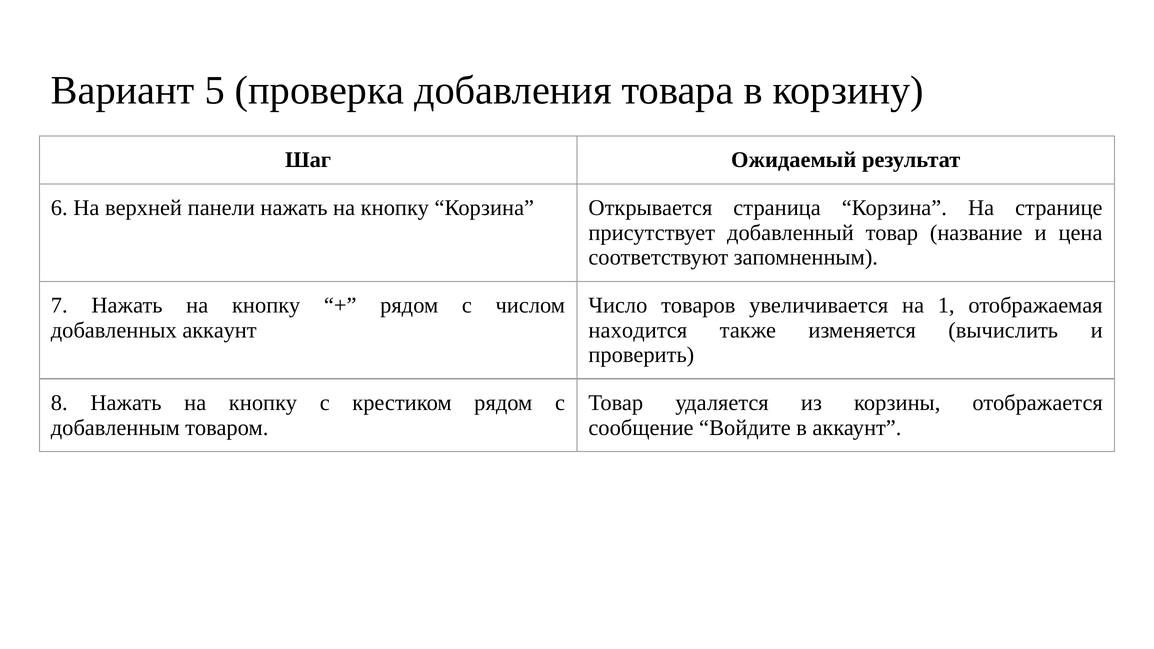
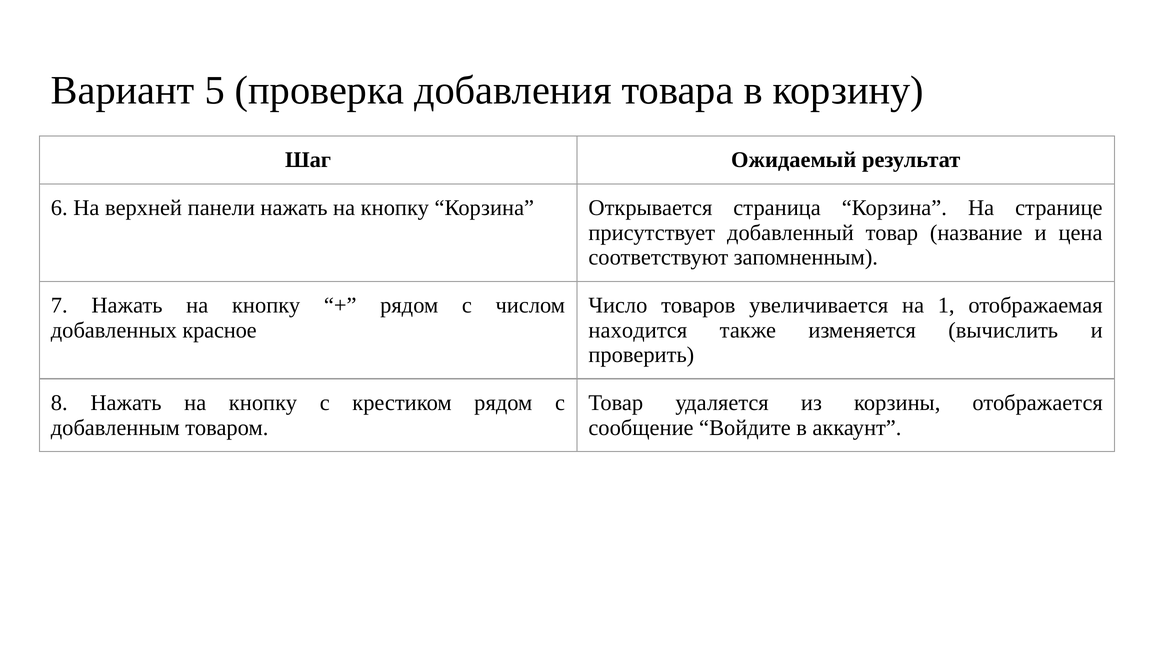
добавленных аккаунт: аккаунт -> красное (220, 330)
